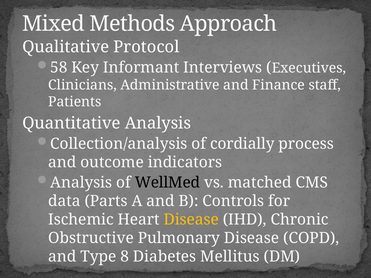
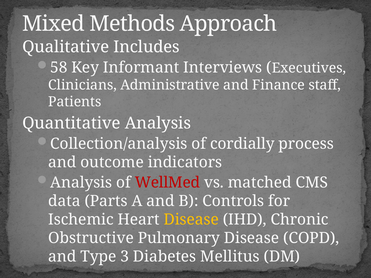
Protocol: Protocol -> Includes (147, 47)
WellMed colour: black -> red (167, 183)
8: 8 -> 3 (125, 257)
